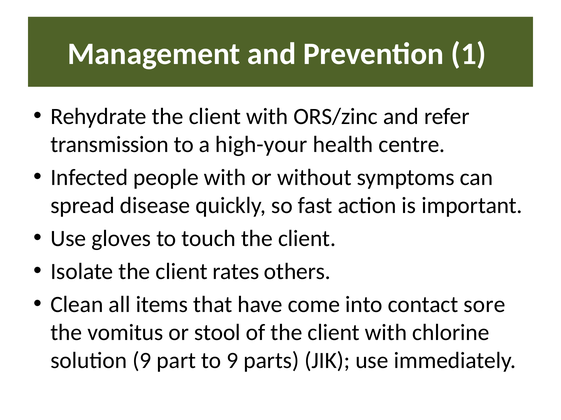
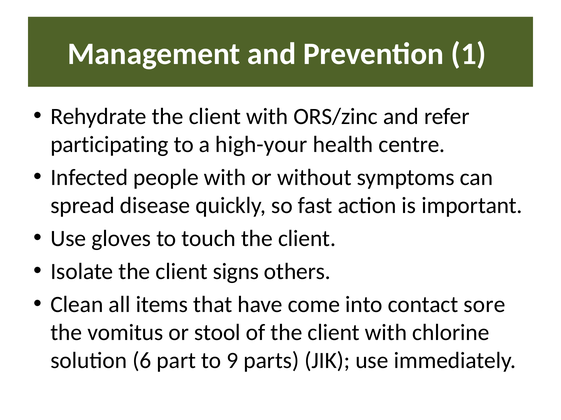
transmission: transmission -> participating (110, 145)
rates: rates -> signs (236, 272)
solution 9: 9 -> 6 (142, 361)
